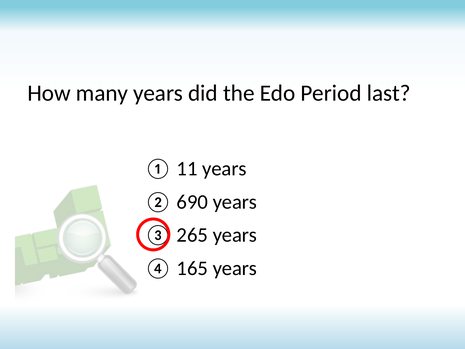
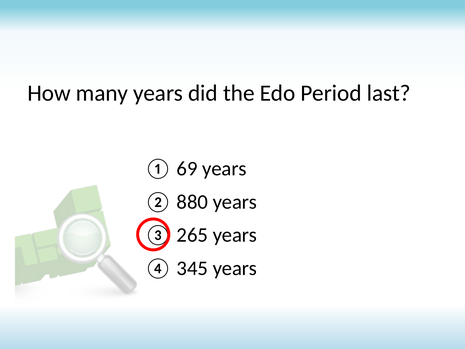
11: 11 -> 69 (187, 169)
690: 690 -> 880 (192, 202)
165: 165 -> 345 (192, 268)
